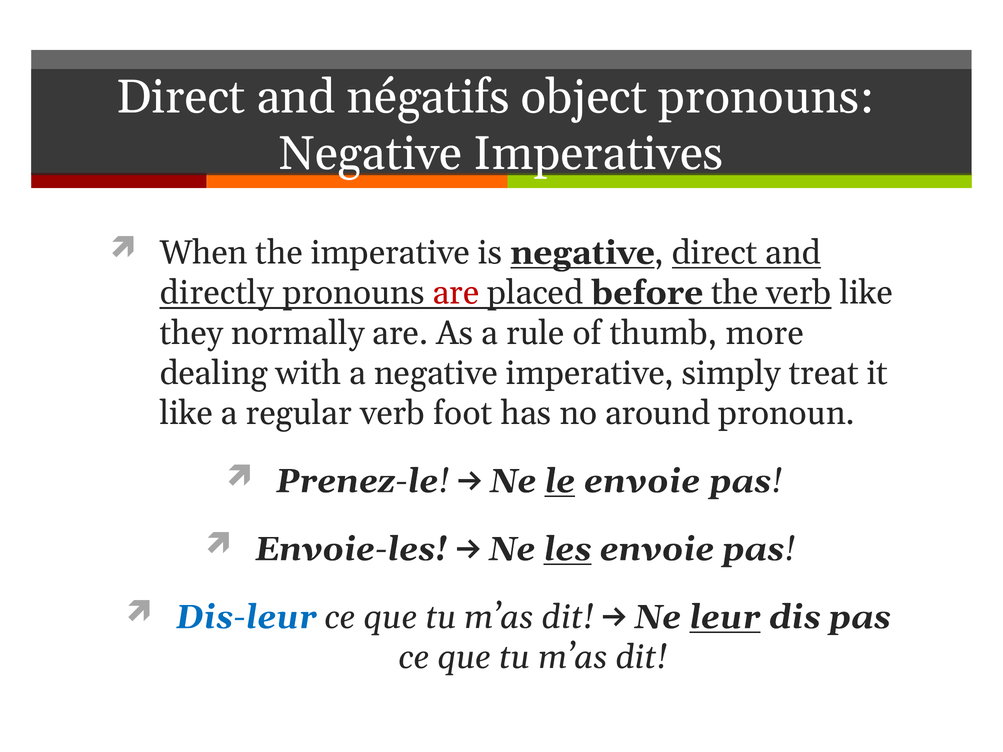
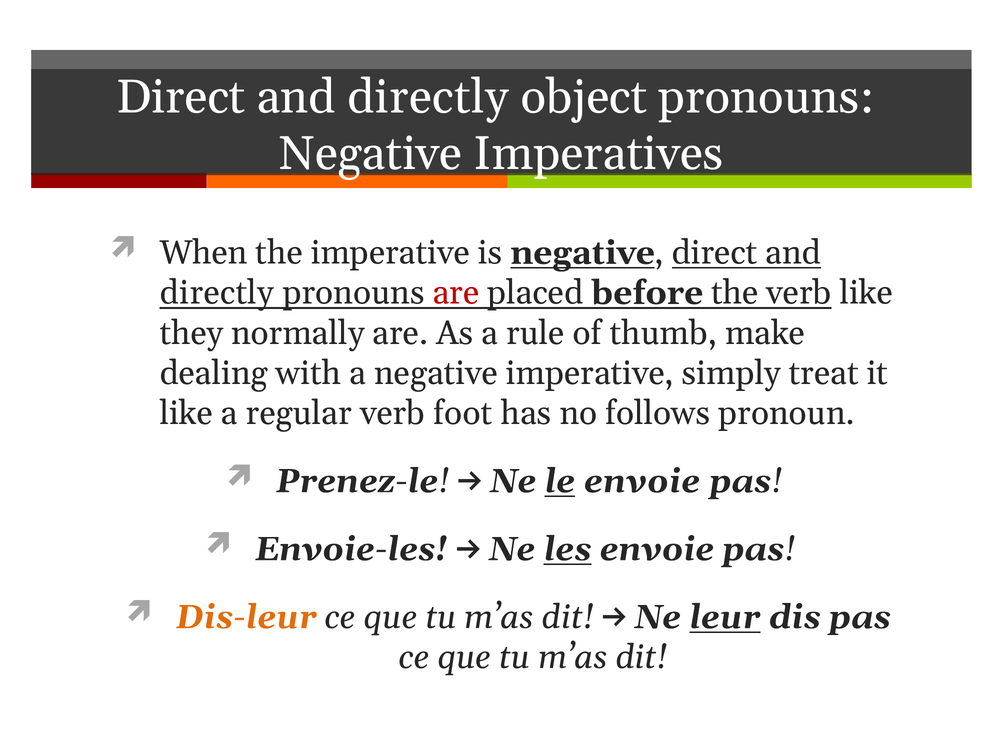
négatifs: négatifs -> directly (428, 97)
more: more -> make (765, 333)
around: around -> follows (658, 413)
Dis-leur colour: blue -> orange (246, 617)
